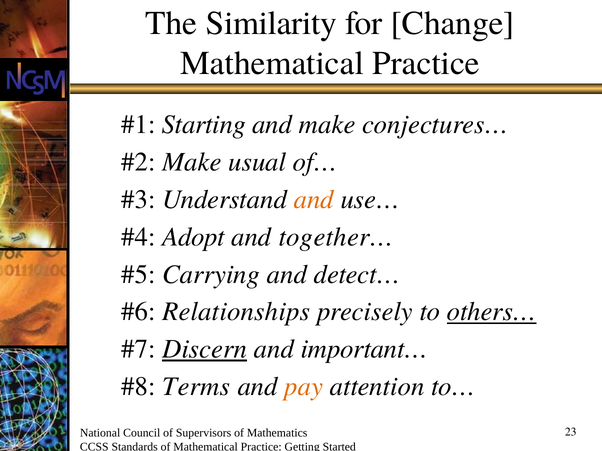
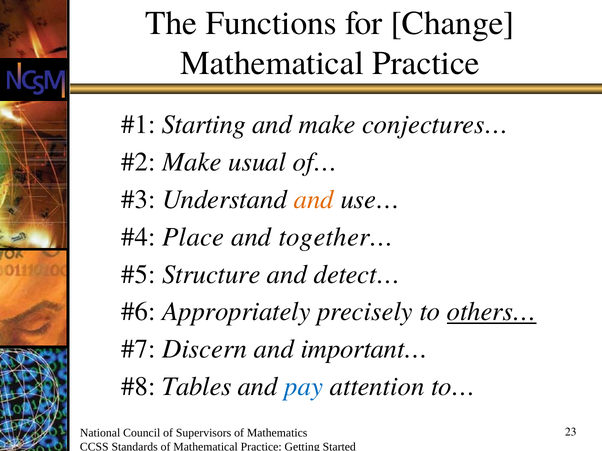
Similarity: Similarity -> Functions (271, 23)
Adopt: Adopt -> Place (193, 237)
Carrying: Carrying -> Structure (211, 274)
Relationships: Relationships -> Appropriately (236, 312)
Discern underline: present -> none (205, 349)
Terms: Terms -> Tables (197, 387)
pay colour: orange -> blue (304, 387)
